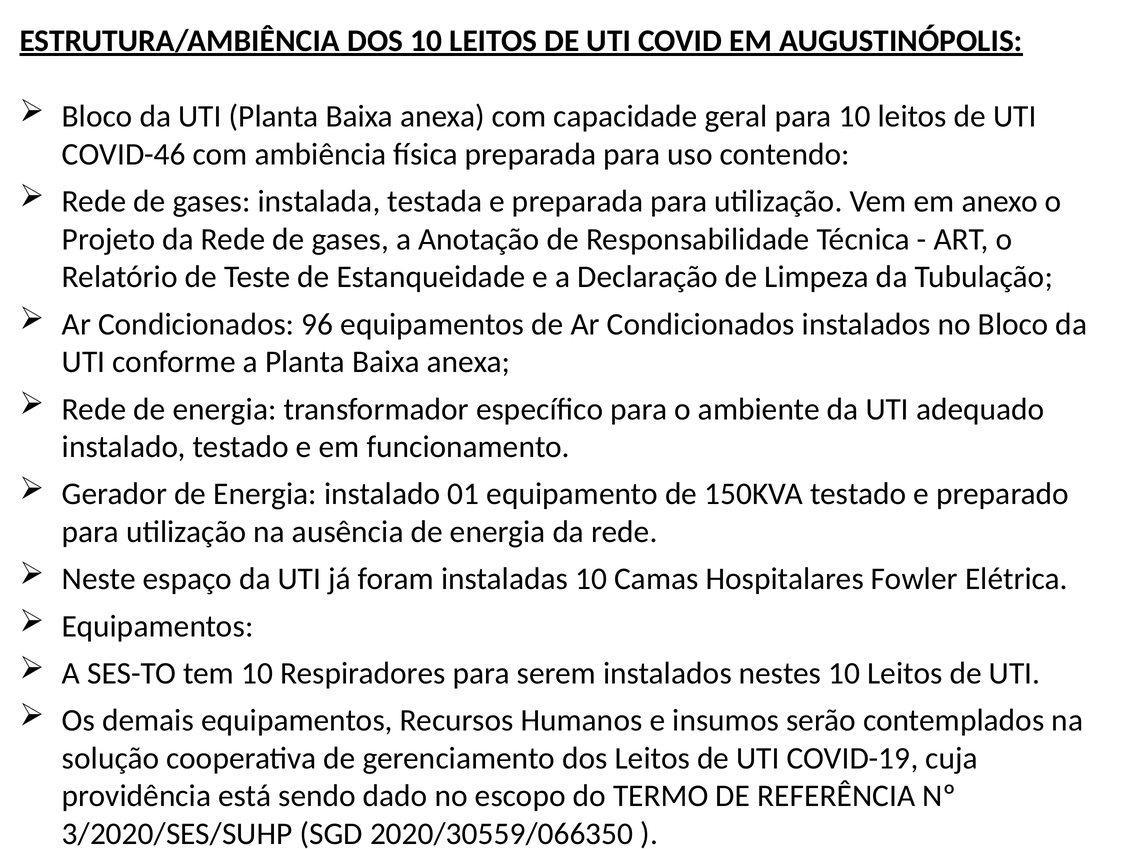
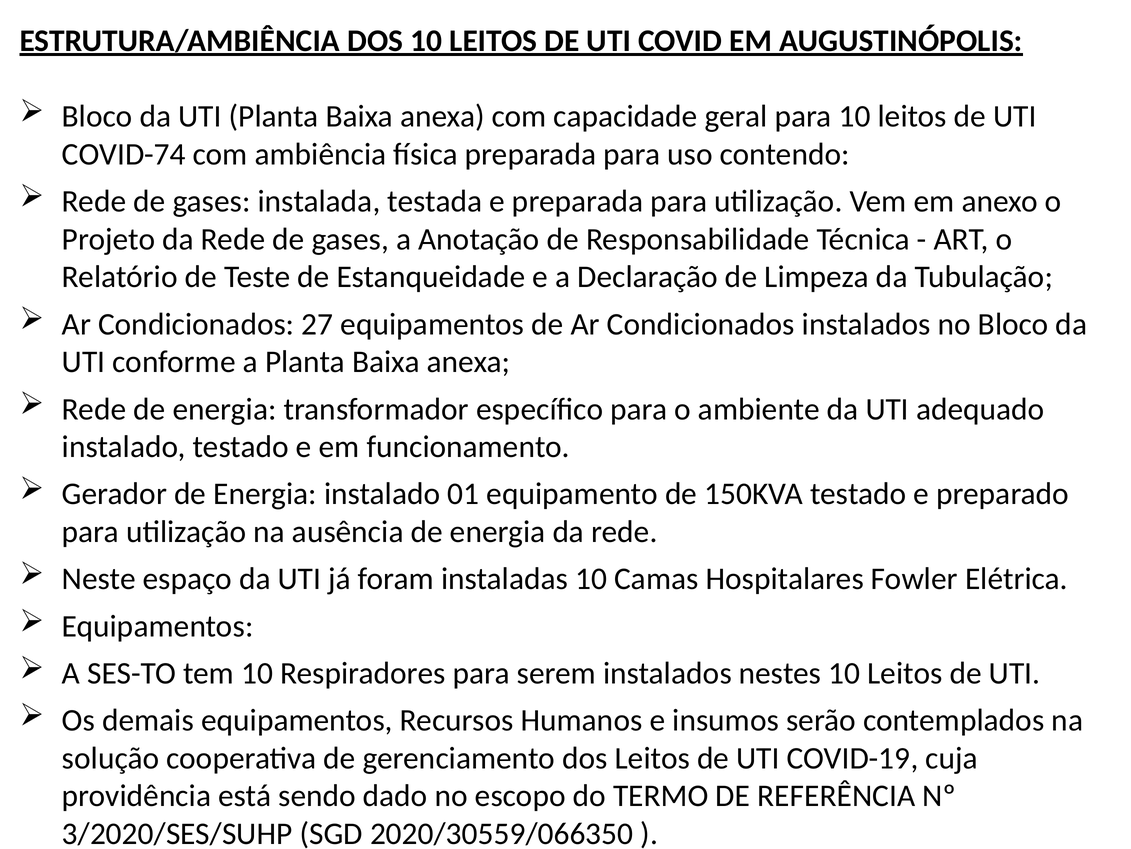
COVID-46: COVID-46 -> COVID-74 (124, 154)
96: 96 -> 27 (317, 324)
